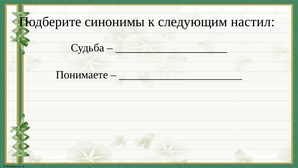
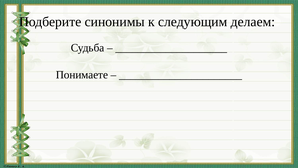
настил: настил -> делаем (253, 22)
